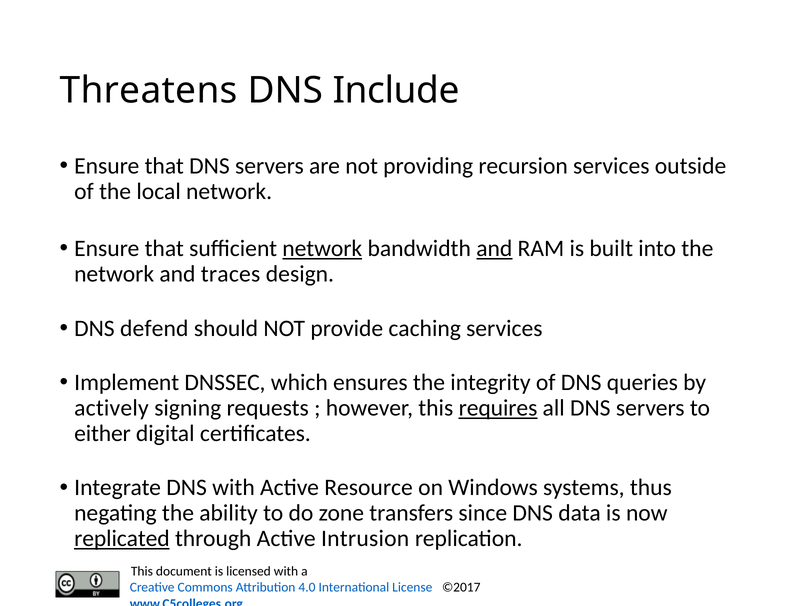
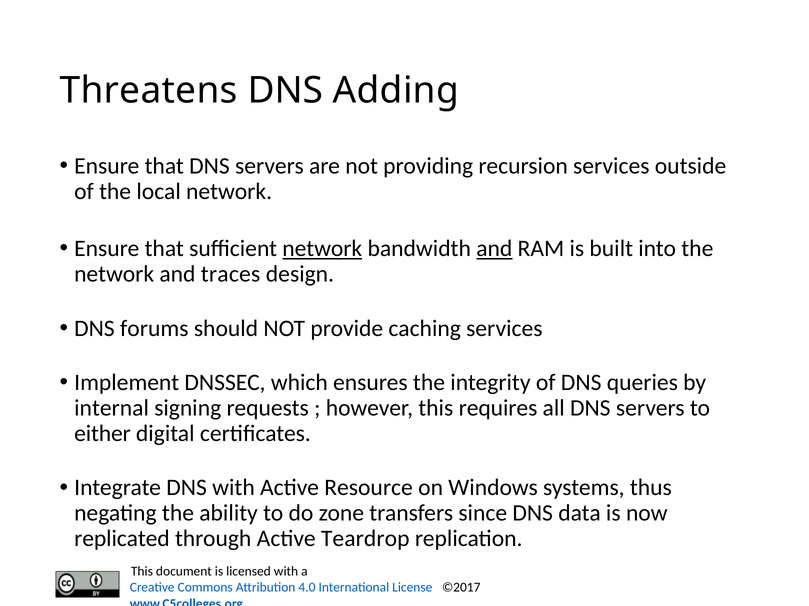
Include: Include -> Adding (396, 91)
defend: defend -> forums (154, 329)
actively: actively -> internal (112, 408)
requires underline: present -> none (498, 408)
replicated underline: present -> none (122, 539)
Intrusion: Intrusion -> Teardrop (365, 539)
